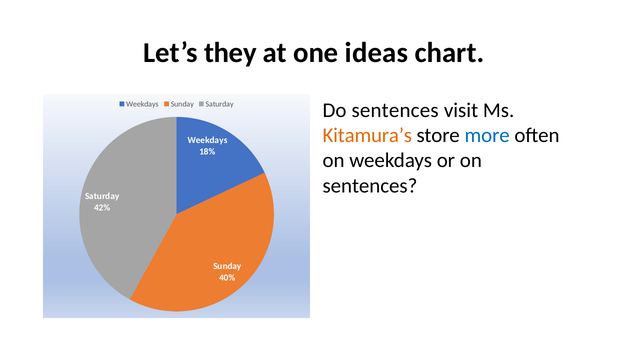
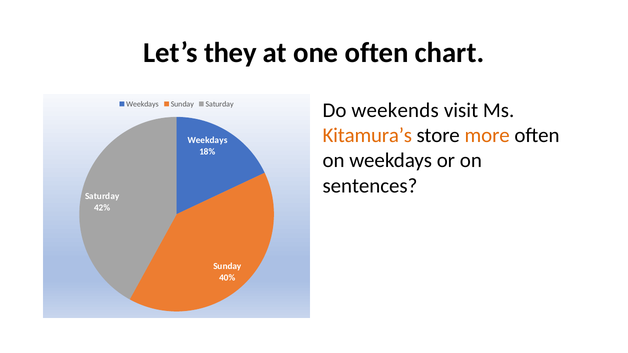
one ideas: ideas -> often (377, 53)
Do sentences: sentences -> weekends (395, 110)
more colour: blue -> orange (487, 135)
